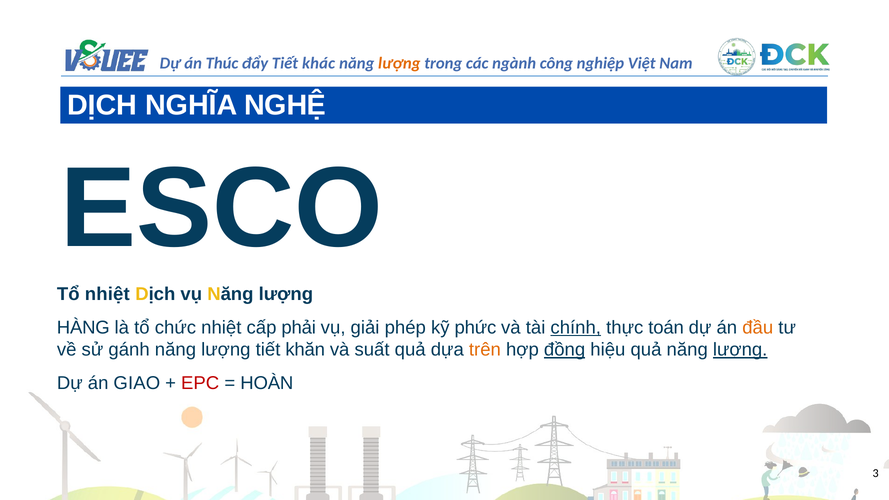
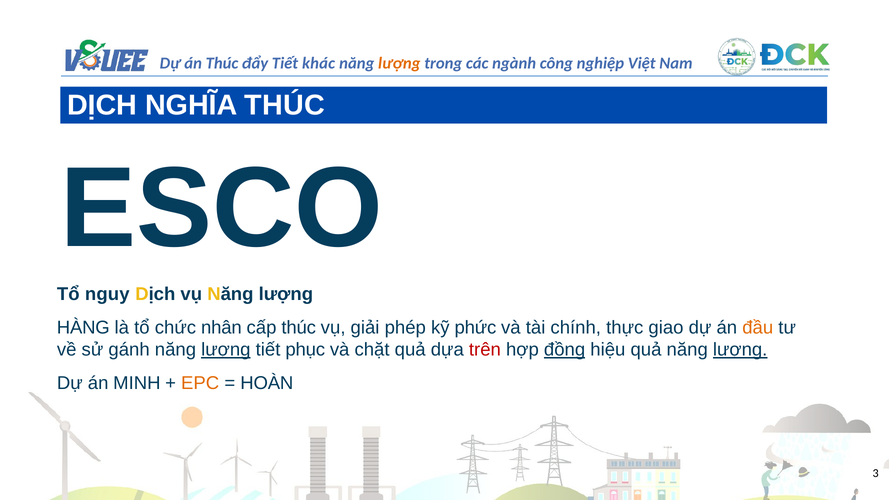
NGHĨA NGHỆ: NGHỆ -> THÚC (285, 105)
Tổ nhiệt: nhiệt -> nguy (107, 294)
chức nhiệt: nhiệt -> nhân (221, 328)
cấp phải: phải -> thúc (299, 328)
chính underline: present -> none (576, 328)
toán: toán -> giao (666, 328)
lượng underline: none -> present (226, 350)
khăn: khăn -> phục (305, 350)
suất: suất -> chặt (372, 350)
trên colour: orange -> red (485, 350)
GIAO: GIAO -> MINH (137, 383)
EPC colour: red -> orange (200, 383)
